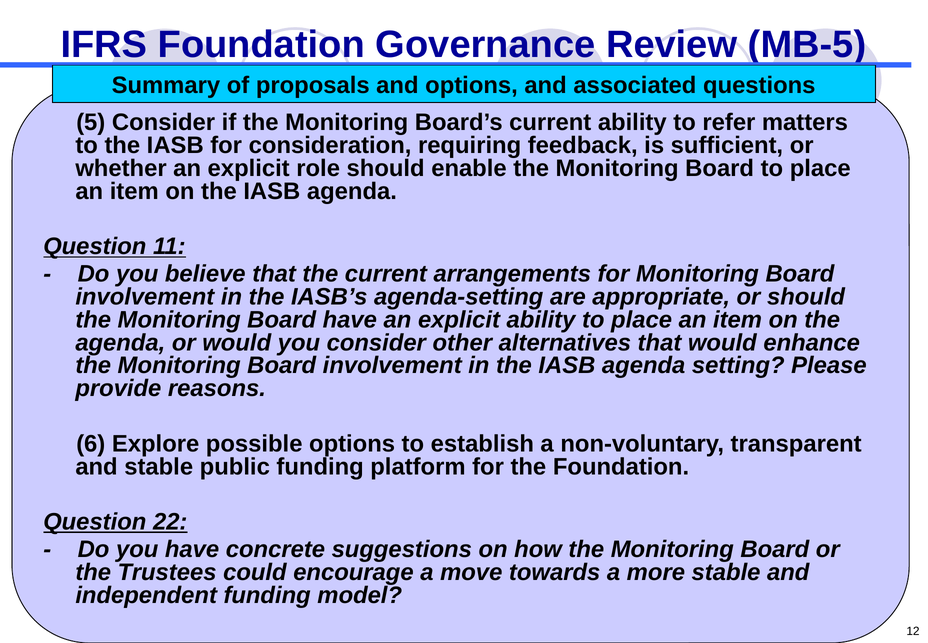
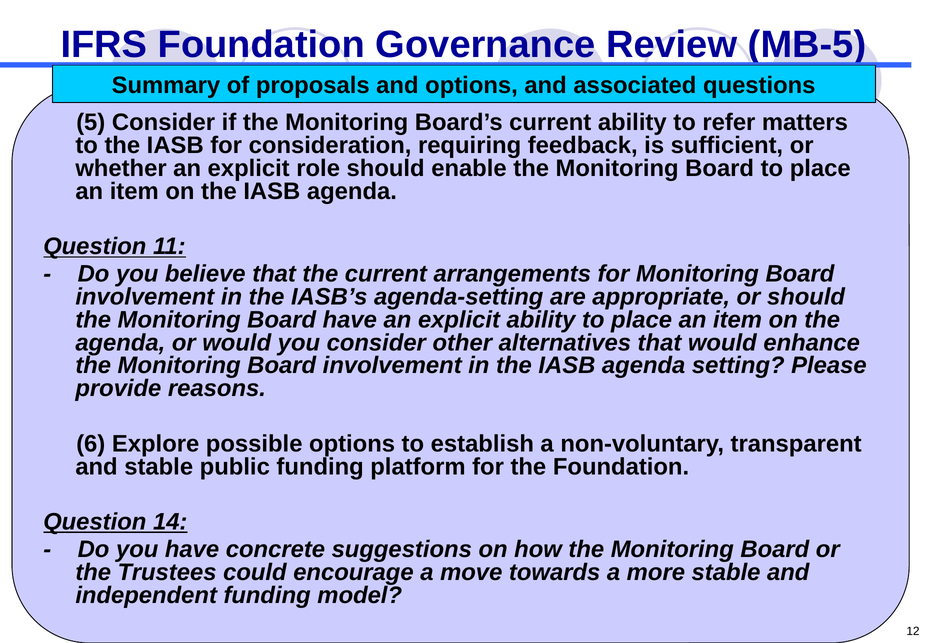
22: 22 -> 14 (170, 521)
